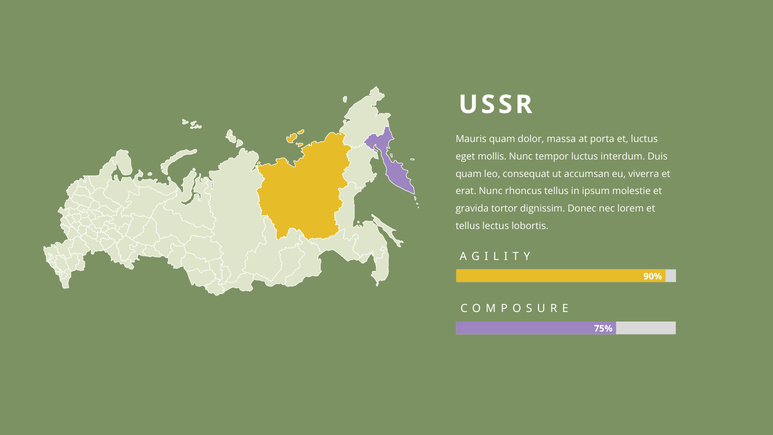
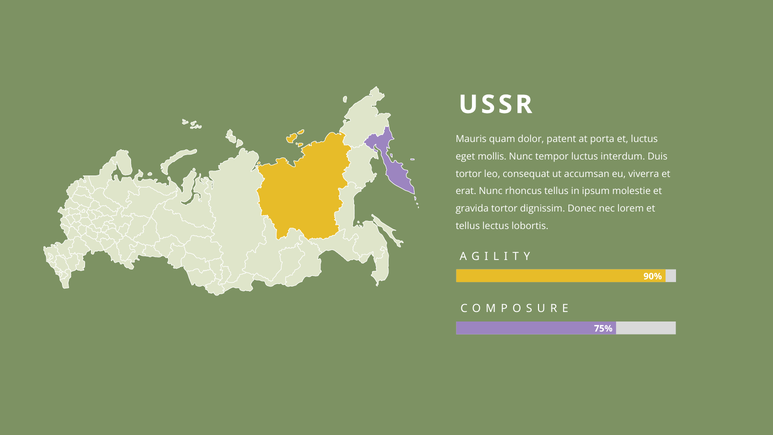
massa: massa -> patent (561, 139)
quam: quam -> tortor (469, 174)
